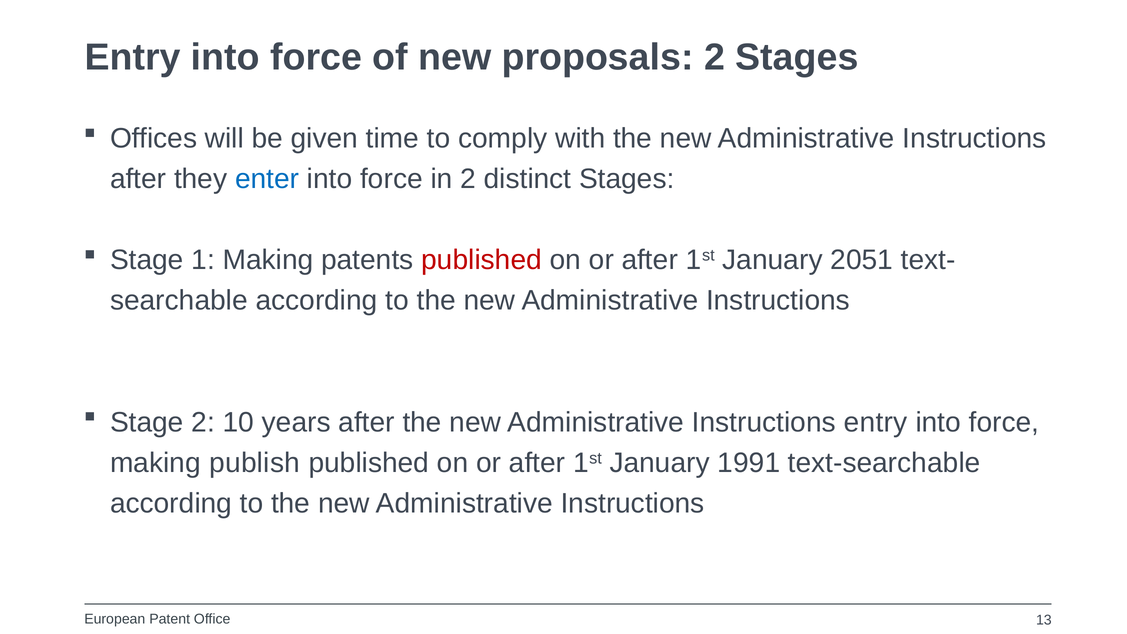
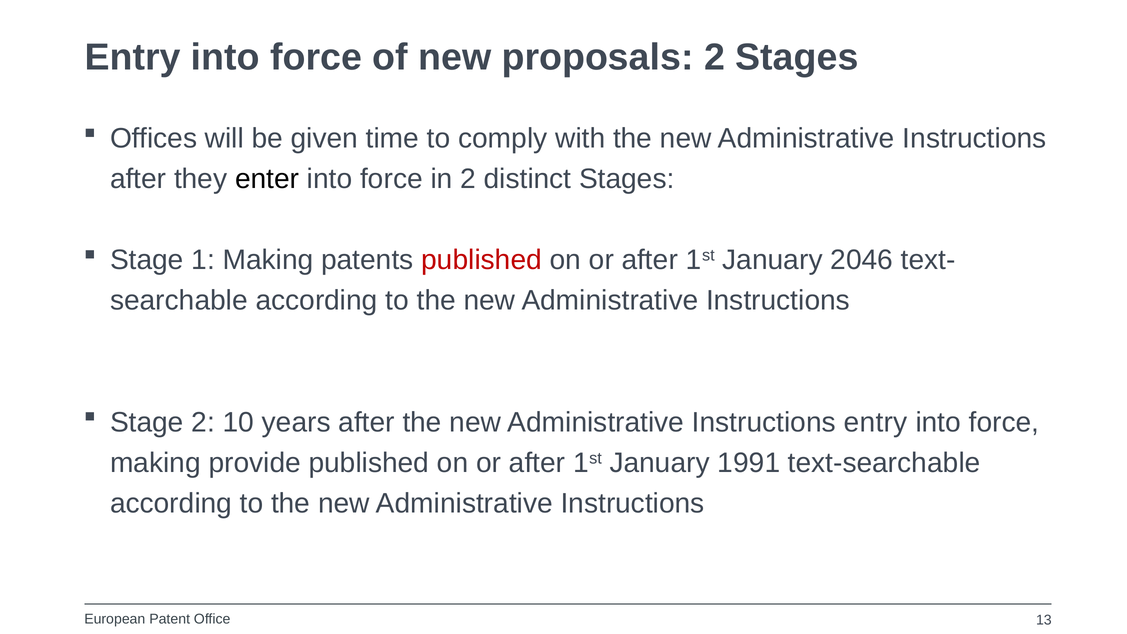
enter colour: blue -> black (267, 179)
2051: 2051 -> 2046 (862, 260)
publish: publish -> provide (255, 463)
